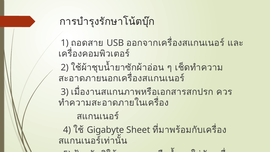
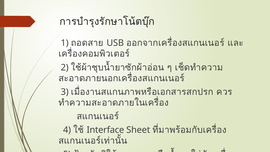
Gigabyte: Gigabyte -> Interface (105, 130)
